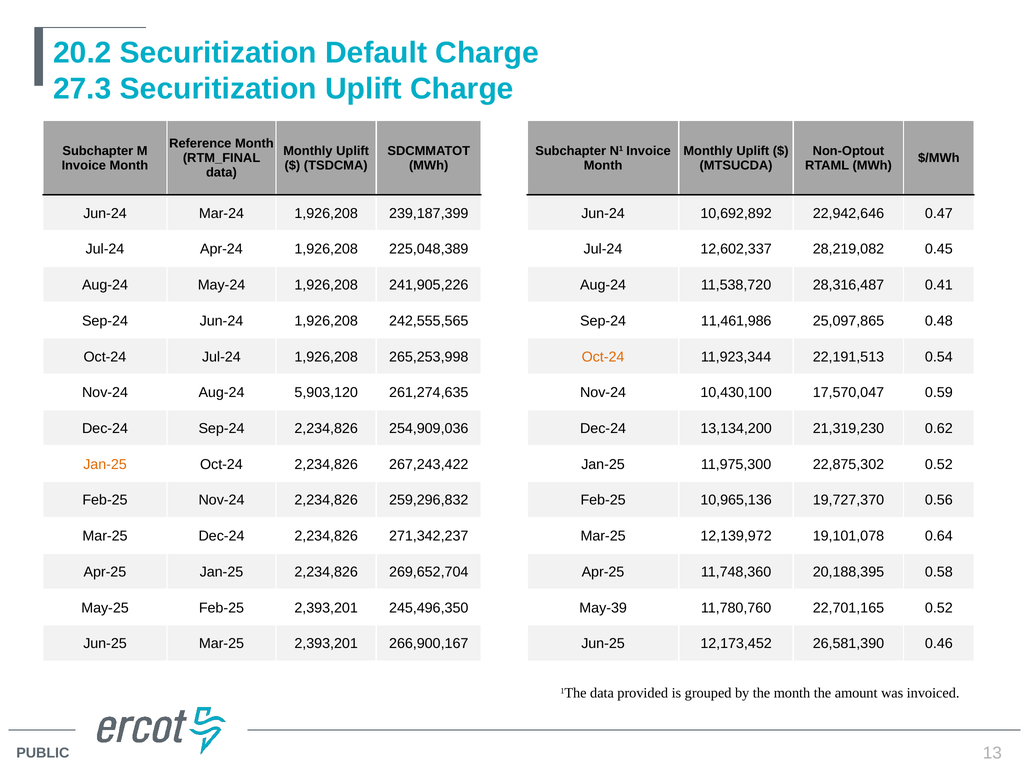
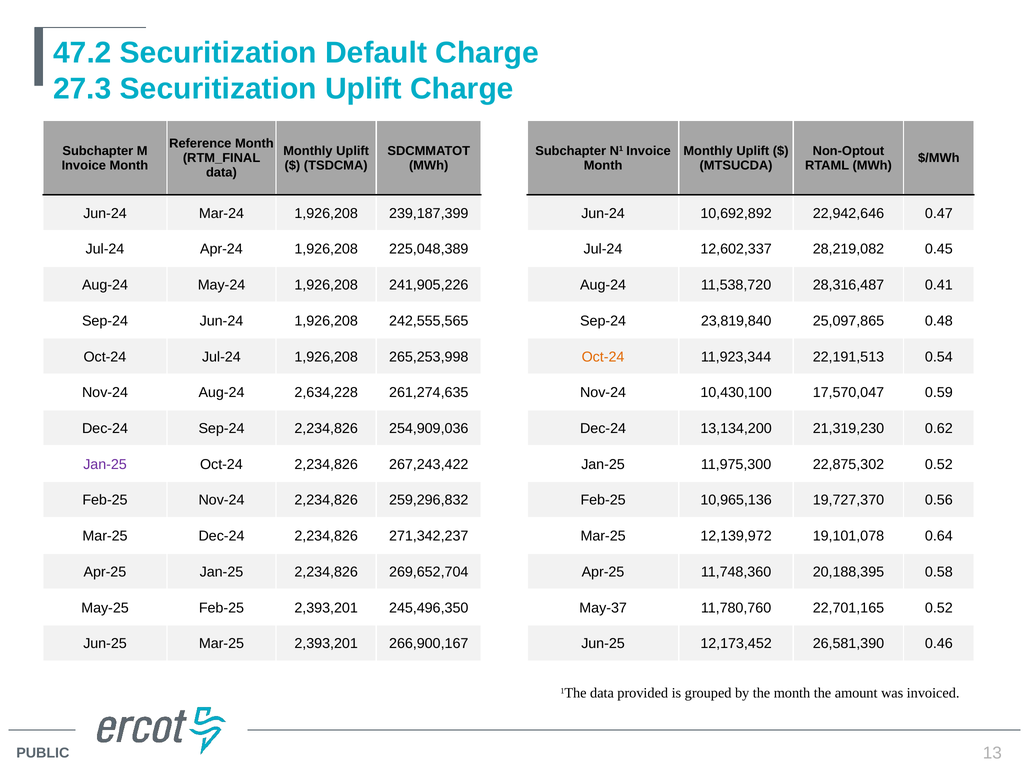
20.2: 20.2 -> 47.2 (82, 53)
11,461,986: 11,461,986 -> 23,819,840 (736, 321)
5,903,120: 5,903,120 -> 2,634,228 (326, 393)
Jan-25 colour: orange -> purple (105, 465)
May-39: May-39 -> May-37 (603, 608)
